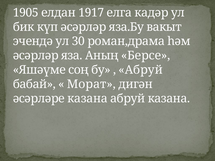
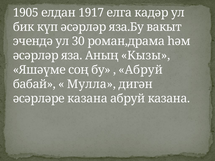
Берсе: Берсе -> Кызы (146, 56)
Морат: Морат -> Мулла (91, 84)
